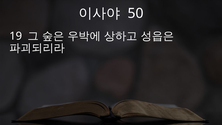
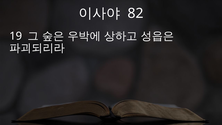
50: 50 -> 82 (136, 13)
